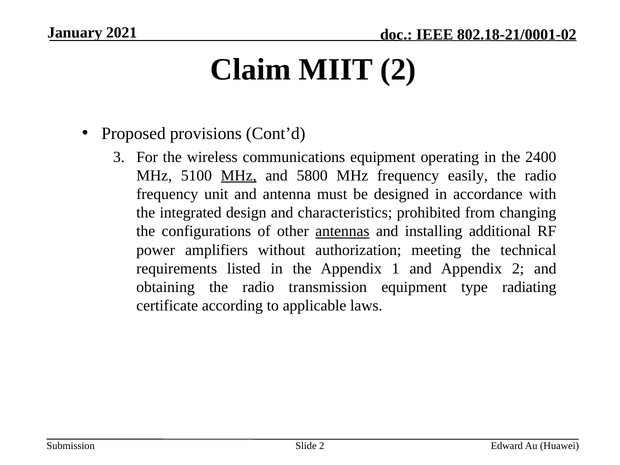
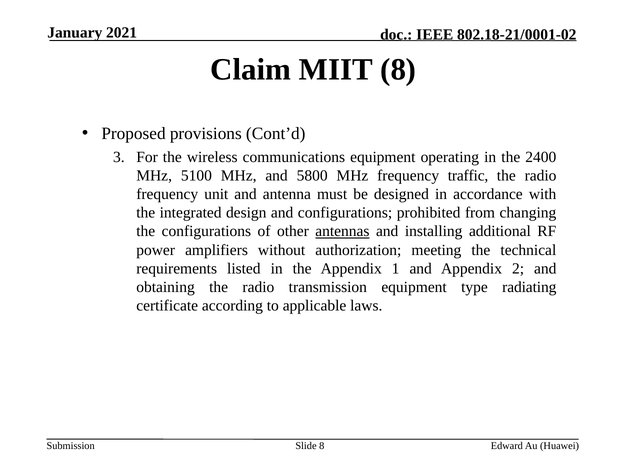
MIIT 2: 2 -> 8 (398, 69)
MHz underline: present -> none (239, 175)
easily: easily -> traffic (468, 175)
and characteristics: characteristics -> configurations (345, 213)
Slide 2: 2 -> 8 (322, 446)
